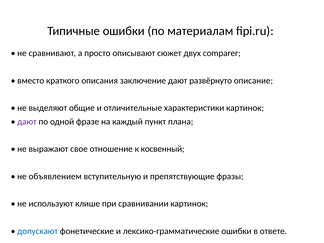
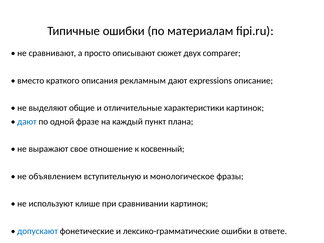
заключение: заключение -> рекламным (143, 81)
развёрнуто: развёрнуто -> expressions (211, 81)
дают colour: purple -> blue (27, 122)
препятствующие: препятствующие -> монологическое (182, 176)
